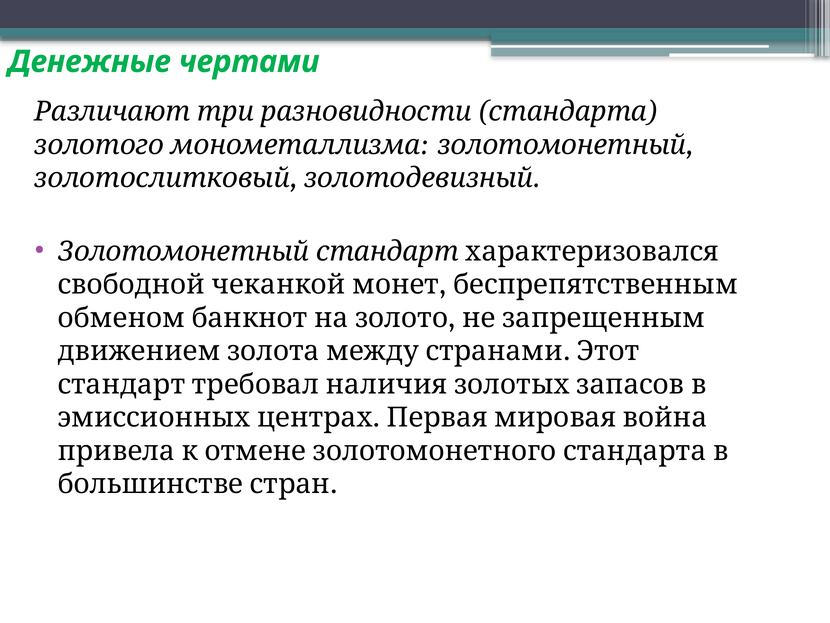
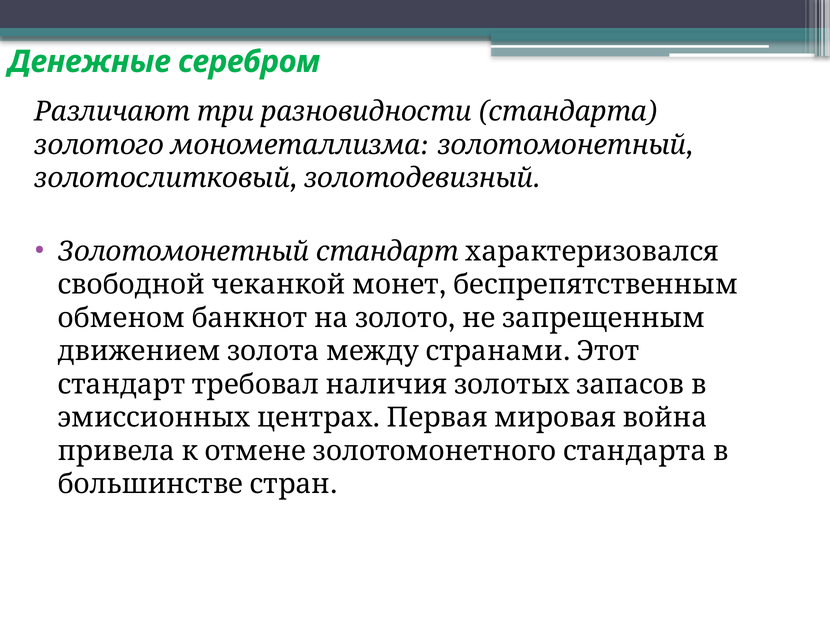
чертами: чертами -> серебром (249, 62)
